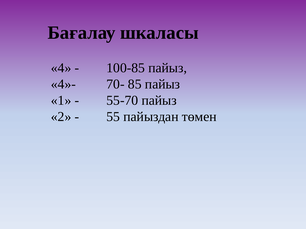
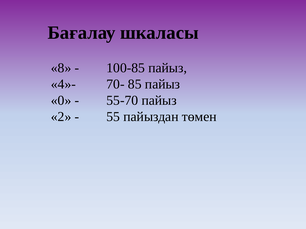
4: 4 -> 8 (61, 68)
1: 1 -> 0 (61, 101)
